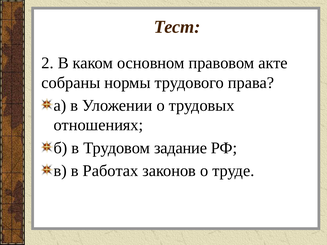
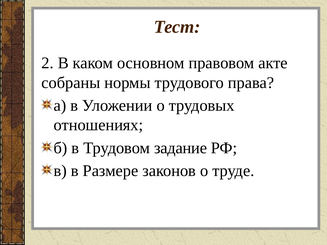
Работах: Работах -> Размере (110, 171)
